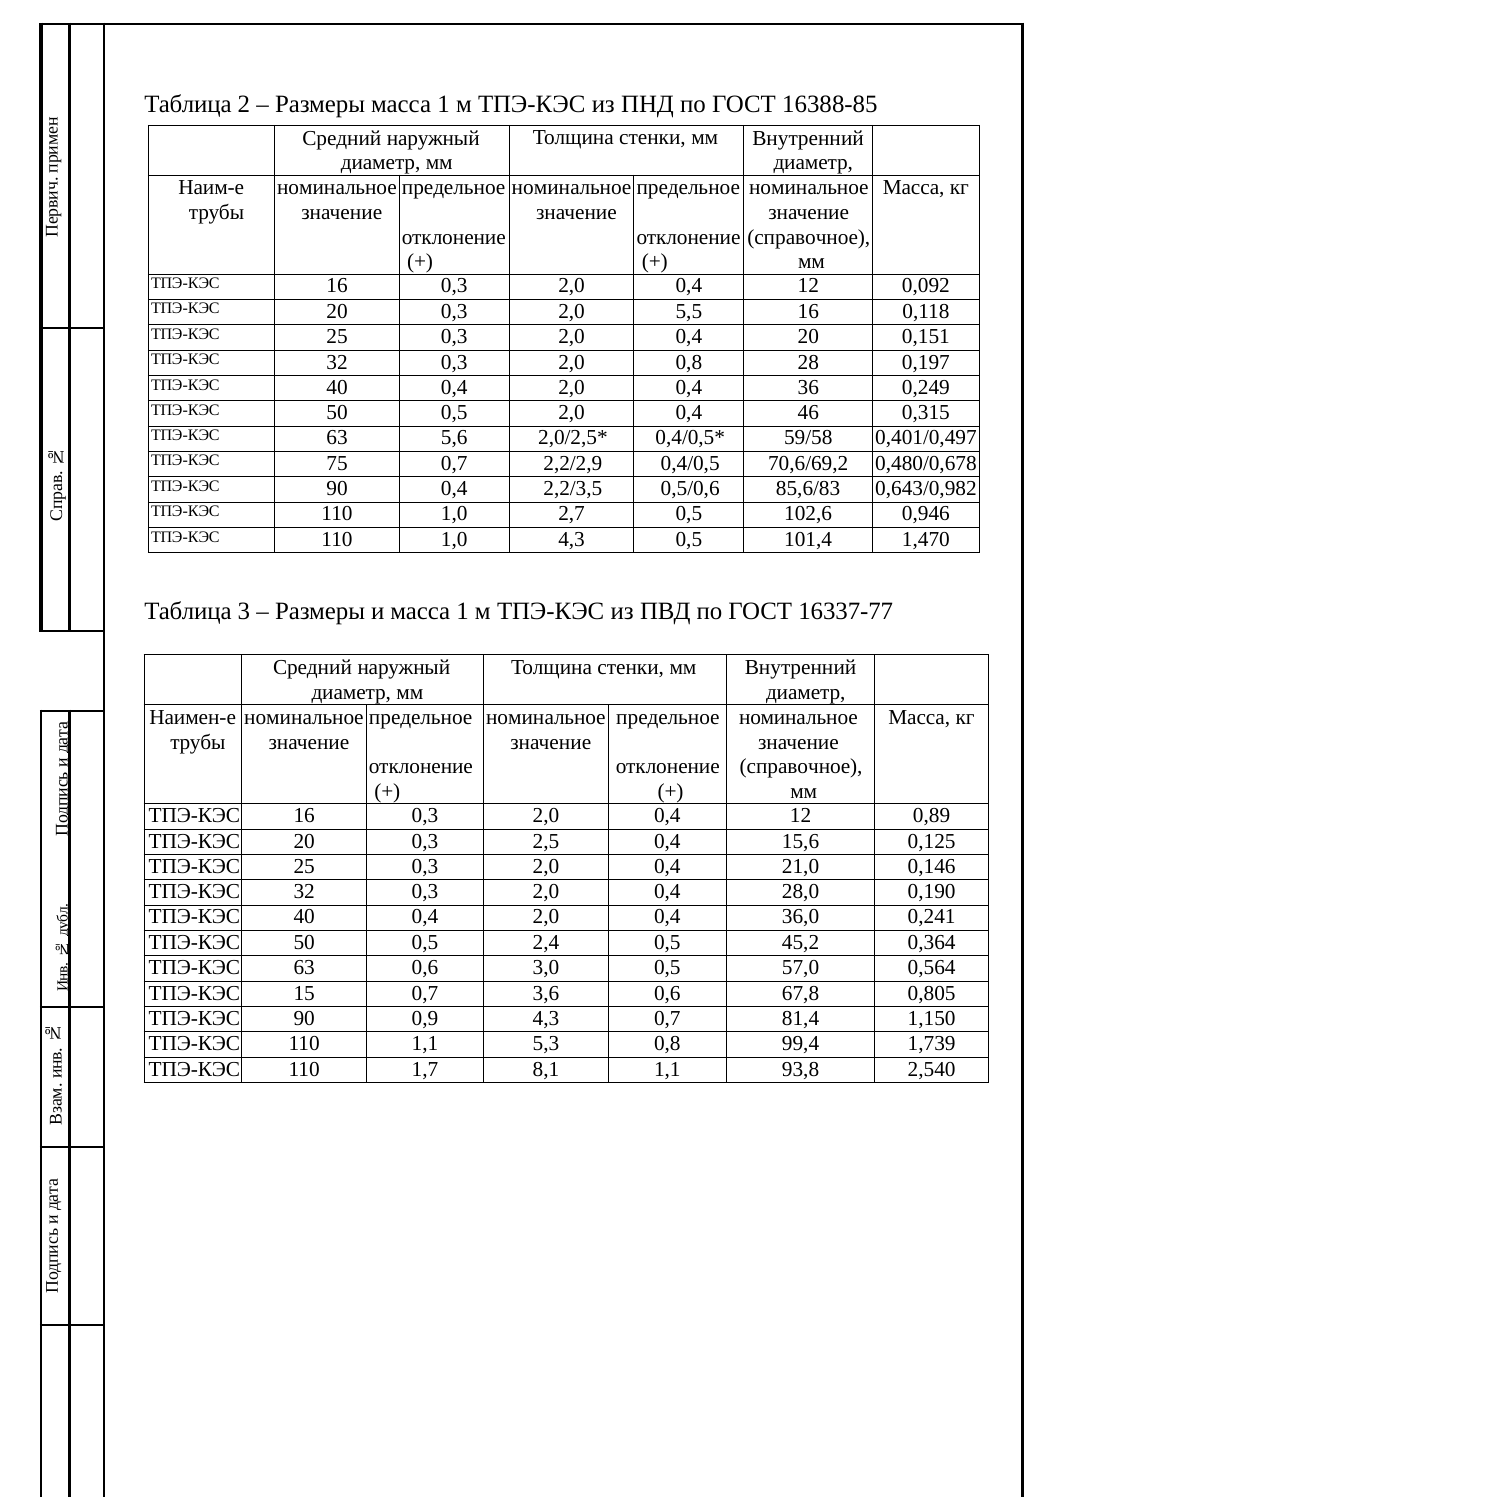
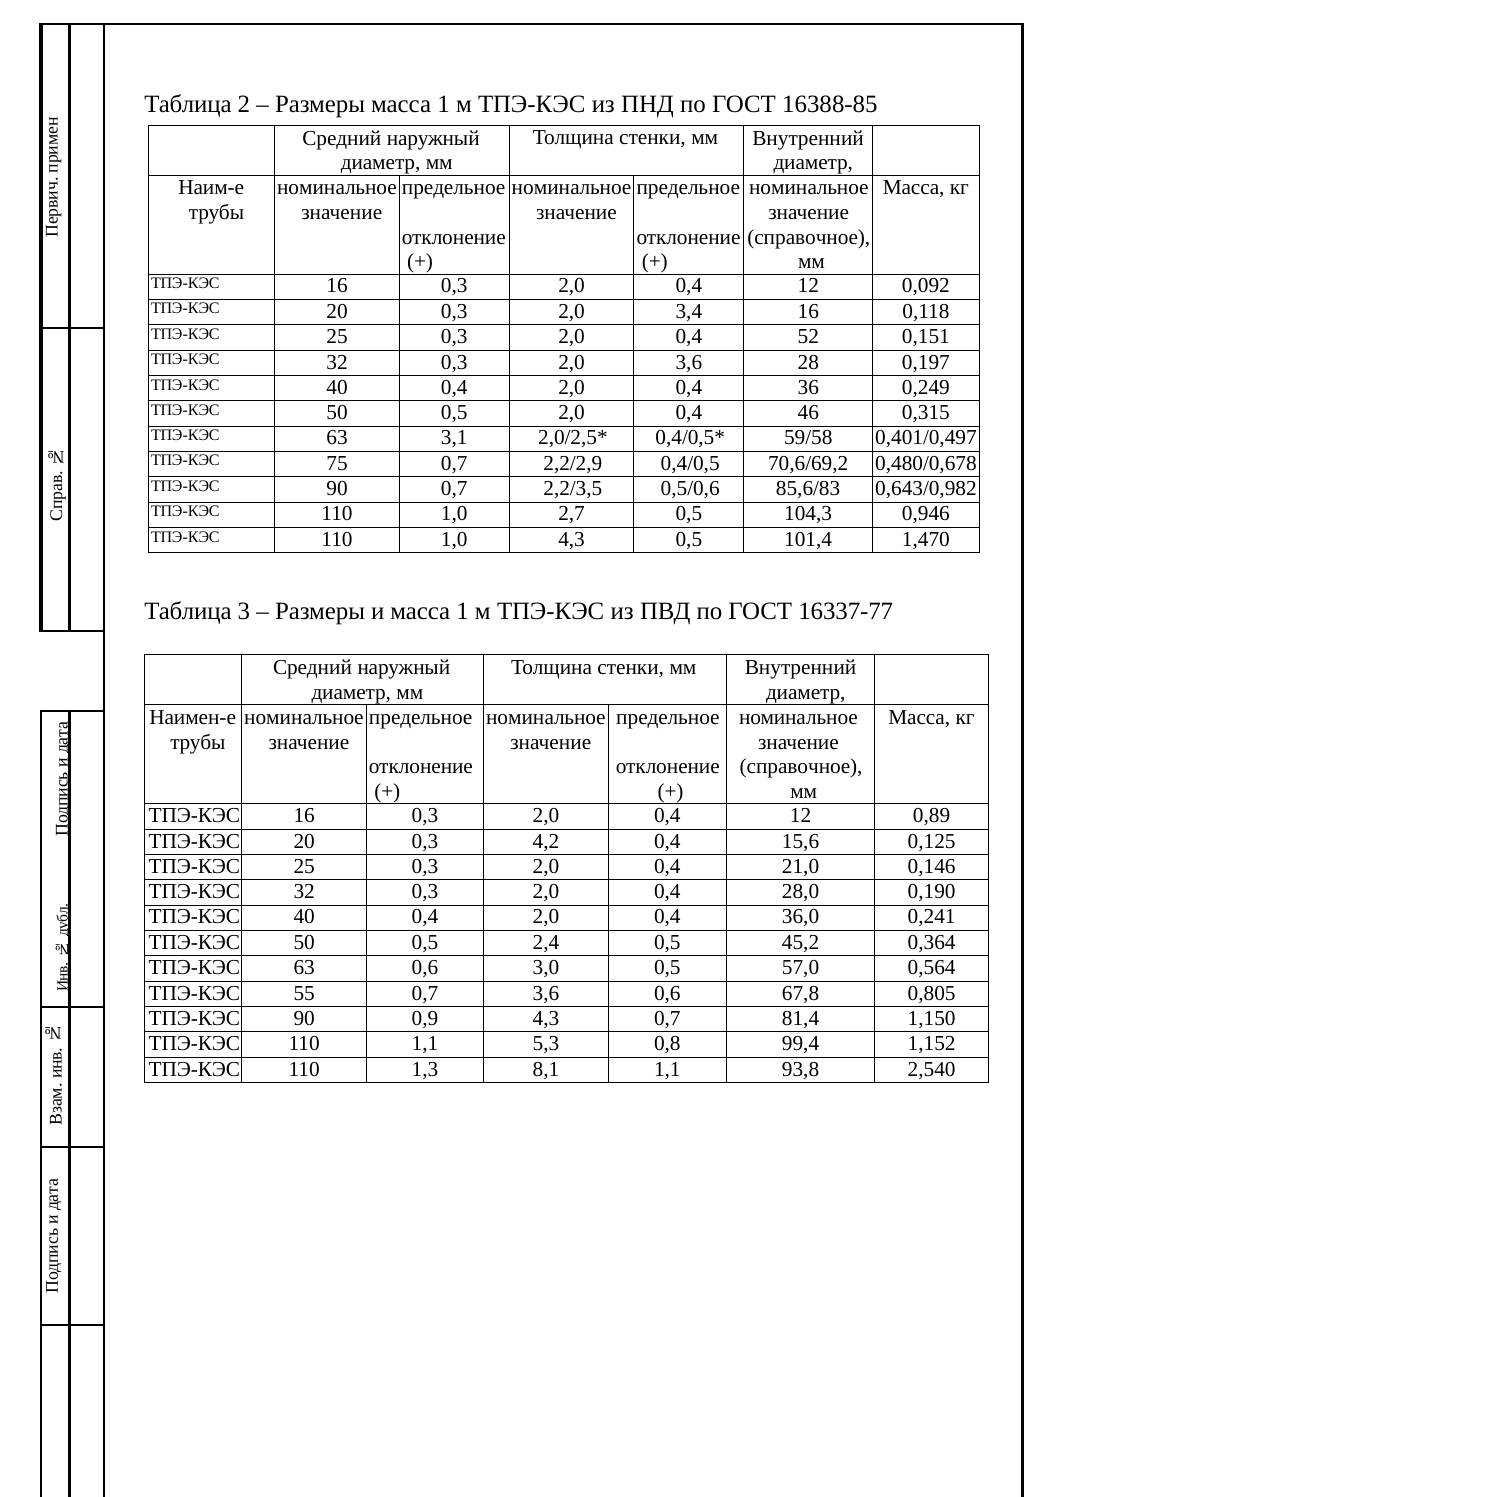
5,5: 5,5 -> 3,4 (689, 311)
0,4 20: 20 -> 52 (808, 337)
2,0 0,8: 0,8 -> 3,6 (689, 362)
5,6: 5,6 -> 3,1 (454, 438)
90 0,4: 0,4 -> 0,7 (454, 489)
102,6: 102,6 -> 104,3 (808, 514)
2,5: 2,5 -> 4,2 (546, 841)
15: 15 -> 55 (304, 993)
1,739: 1,739 -> 1,152 (932, 1044)
1,7: 1,7 -> 1,3 (425, 1069)
